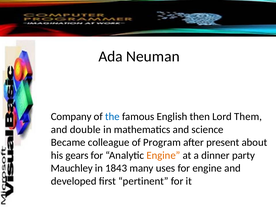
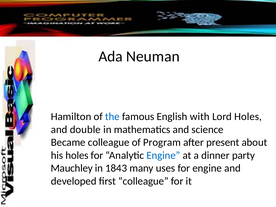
Company: Company -> Hamilton (71, 117)
then: then -> with (200, 117)
Lord Them: Them -> Holes (248, 117)
his gears: gears -> holes (77, 155)
Engine colour: orange -> blue (163, 155)
first pertinent: pertinent -> colleague (143, 181)
